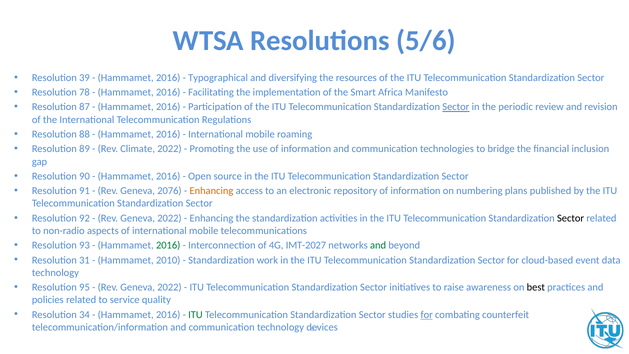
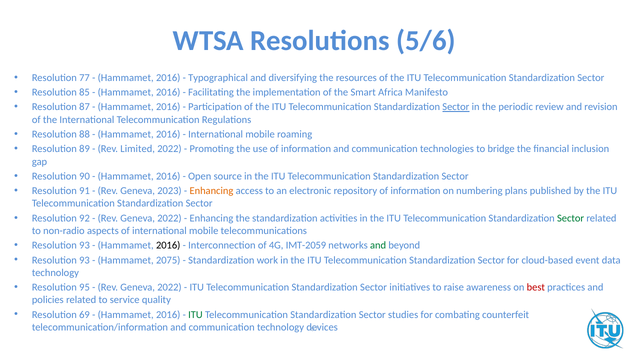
39: 39 -> 77 (84, 78)
78: 78 -> 85 (84, 92)
Climate: Climate -> Limited (138, 149)
2076: 2076 -> 2023 (169, 191)
Sector colour: black -> green (571, 218)
2016 colour: green -> black (168, 245)
IMT-2027: IMT-2027 -> IMT-2059 (306, 245)
31: 31 -> 93 (84, 260)
2010: 2010 -> 2075 (168, 260)
best colour: black -> red (536, 287)
34: 34 -> 69 (84, 314)
for underline: present -> none (427, 314)
